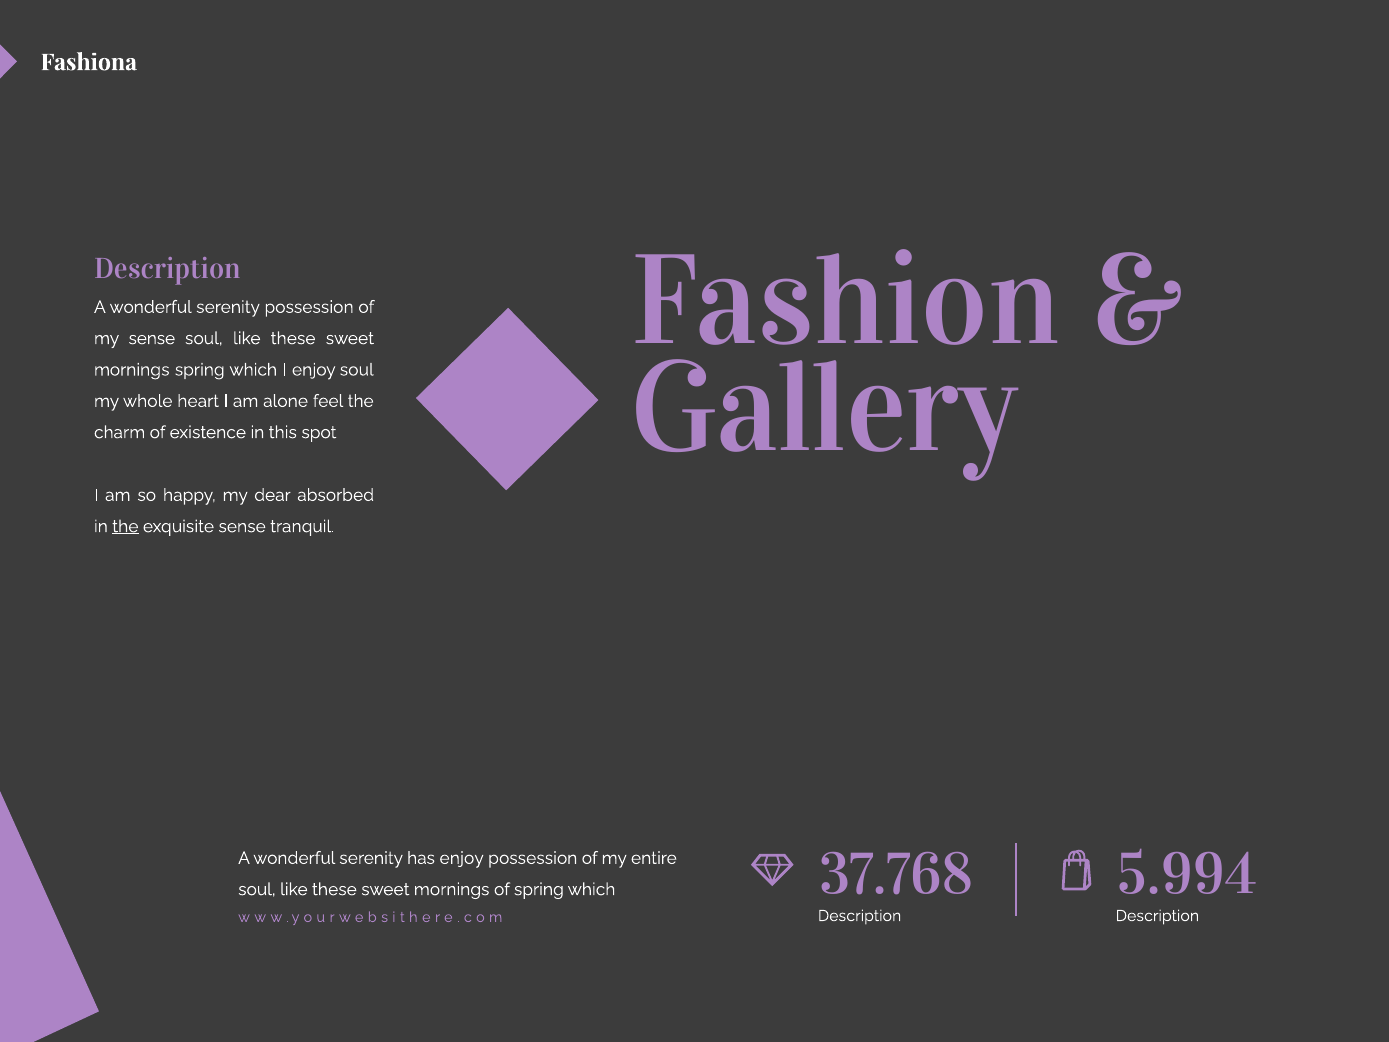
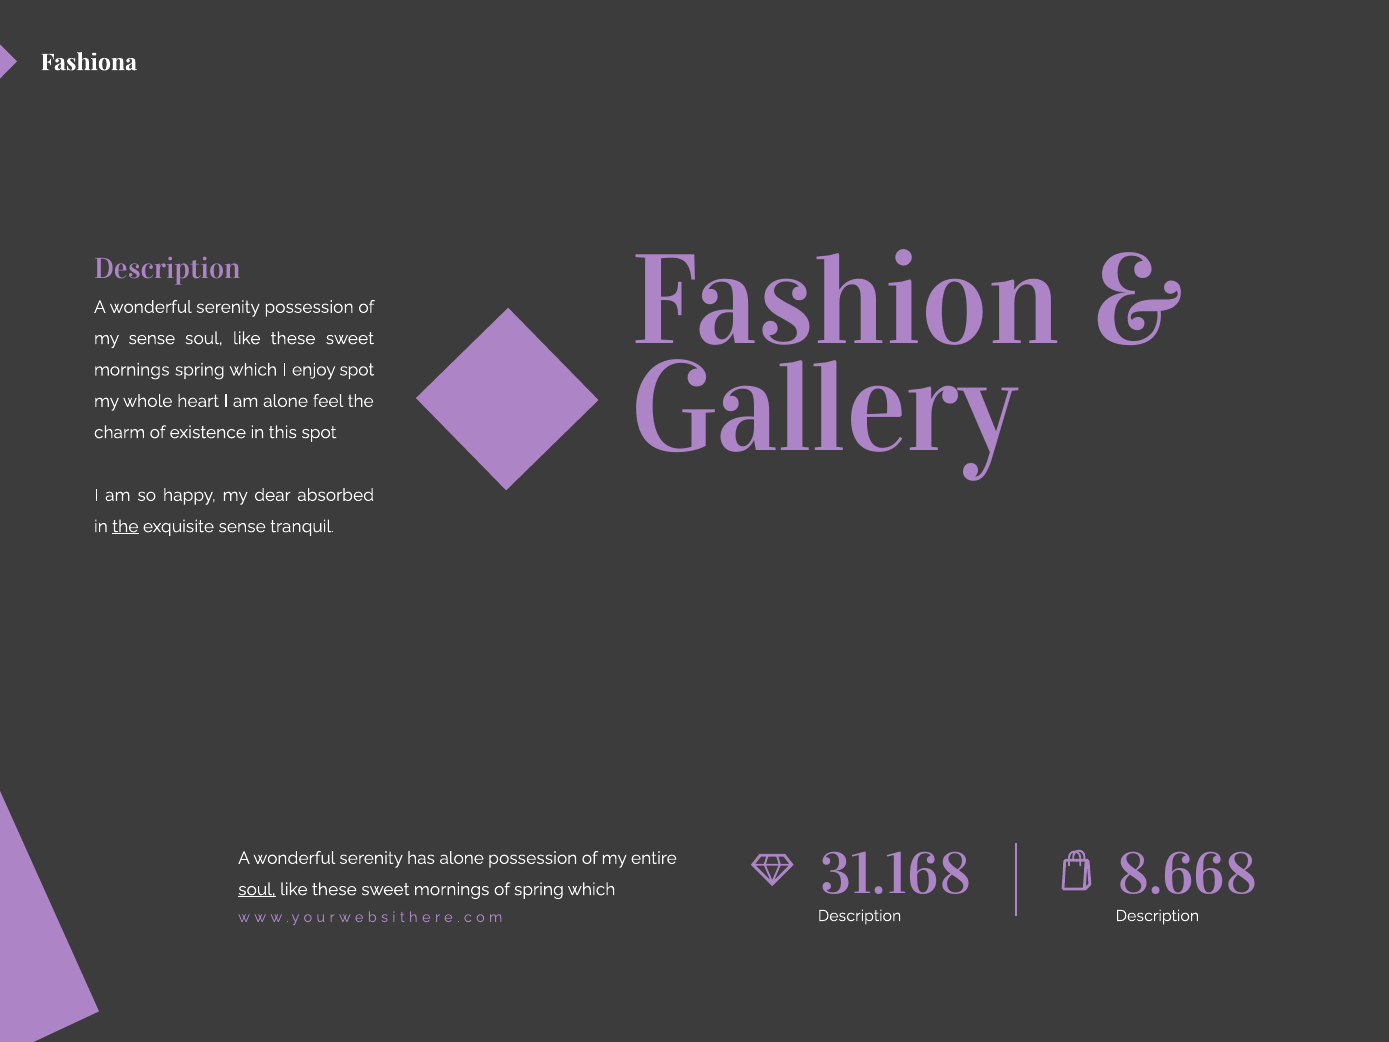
enjoy soul: soul -> spot (357, 370)
has enjoy: enjoy -> alone (462, 858)
37.768: 37.768 -> 31.168 (896, 874)
5.994: 5.994 -> 8.668 (1188, 874)
soul underline: none -> present (257, 889)
